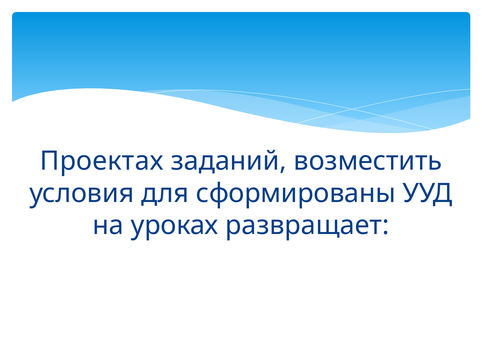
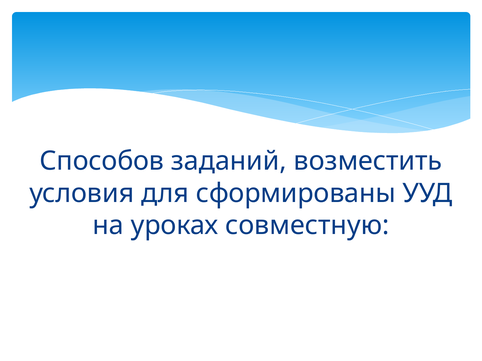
Проектах: Проектах -> Способов (102, 161)
развращает: развращает -> совместную (307, 226)
